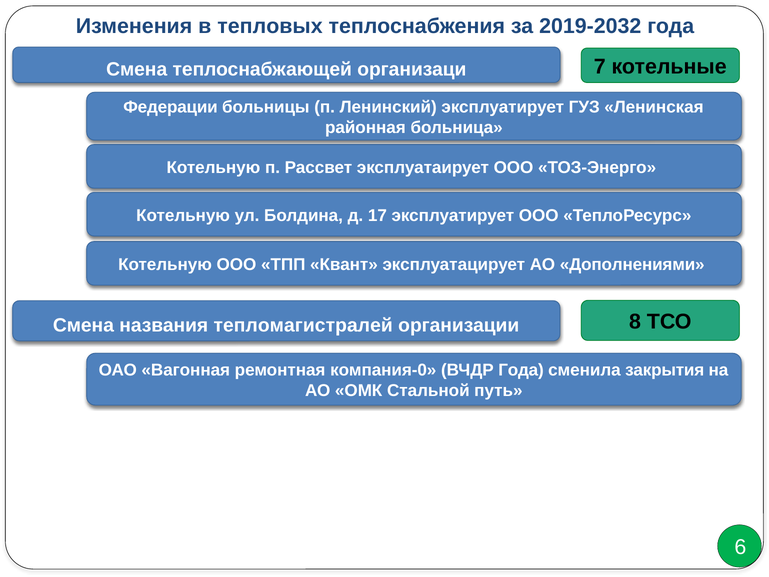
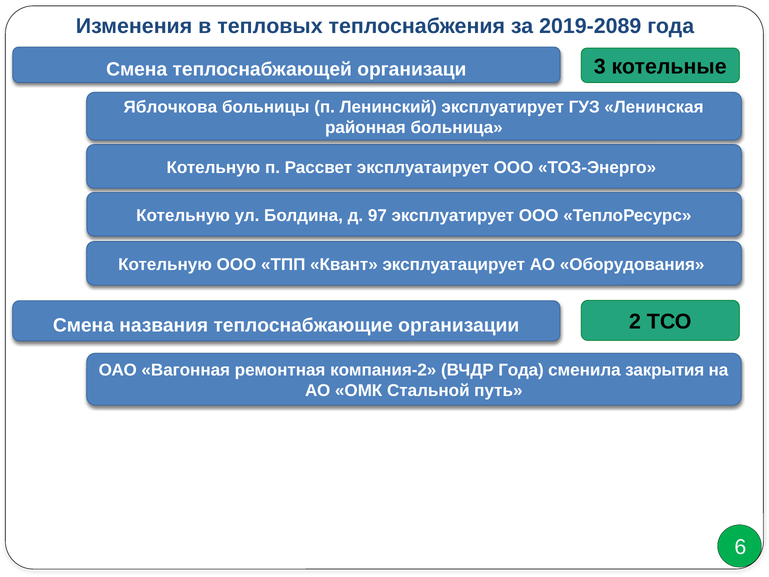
2019-2032: 2019-2032 -> 2019-2089 (590, 26)
7: 7 -> 3 (600, 67)
Федерации: Федерации -> Яблочкова (170, 107)
17: 17 -> 97 (377, 215)
Дополнениями: Дополнениями -> Оборудования (632, 264)
тепломагистралей: тепломагистралей -> теплоснабжающие (303, 325)
8: 8 -> 2 (635, 322)
компания-0: компания-0 -> компания-2 (383, 370)
